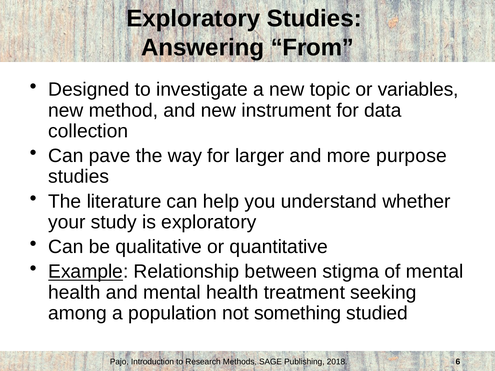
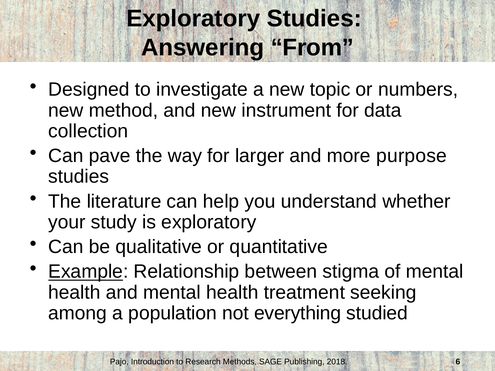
variables: variables -> numbers (418, 90)
something: something -> everything (298, 313)
